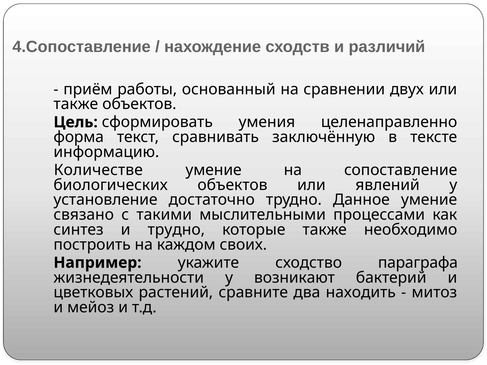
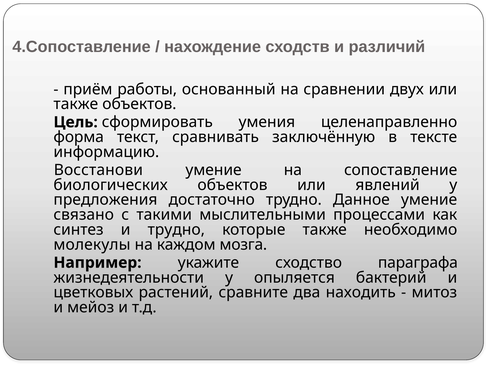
Количестве: Количестве -> Восстанови (98, 170)
установление: установление -> предложения (105, 200)
построить: построить -> молекулы (92, 245)
своих: своих -> мозга (243, 245)
возникают: возникают -> опыляется (294, 278)
